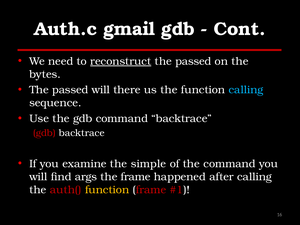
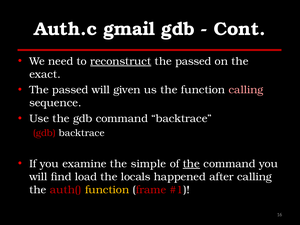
bytes: bytes -> exact (45, 74)
there: there -> given (127, 90)
calling colour: light blue -> pink (246, 90)
the underline: none -> present (191, 164)
args: args -> load (86, 177)
the frame: frame -> locals (136, 177)
